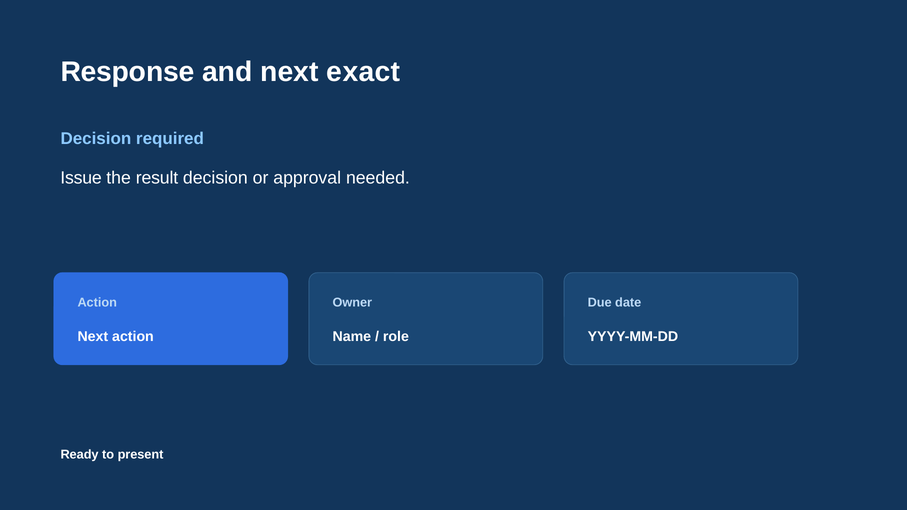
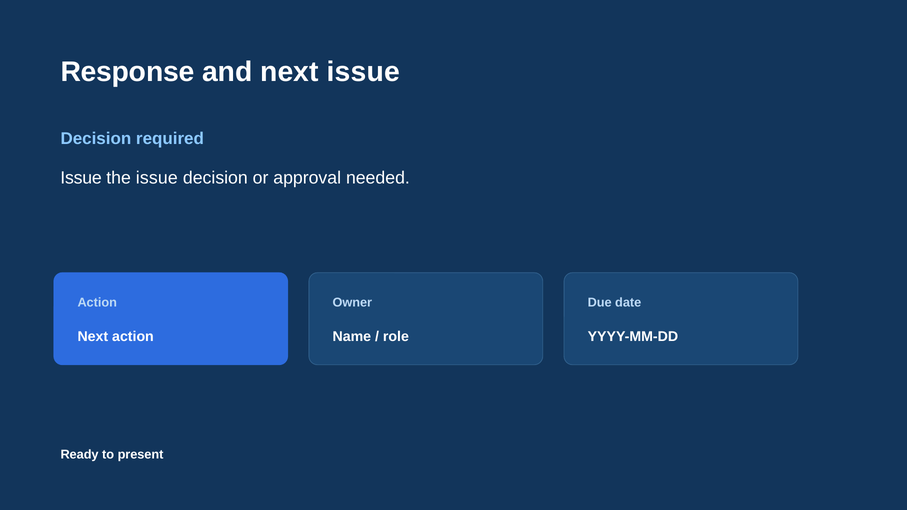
next exact: exact -> issue (363, 72)
the result: result -> issue (157, 178)
